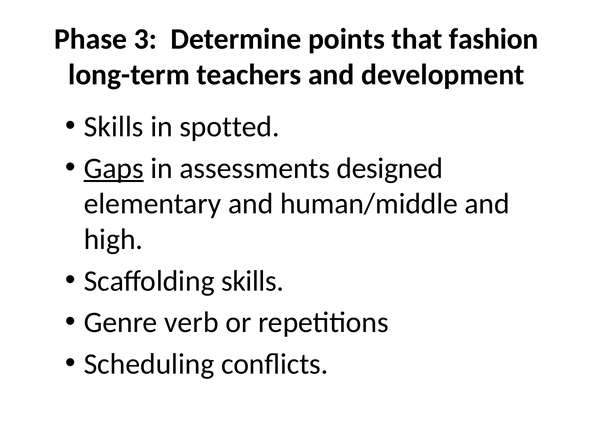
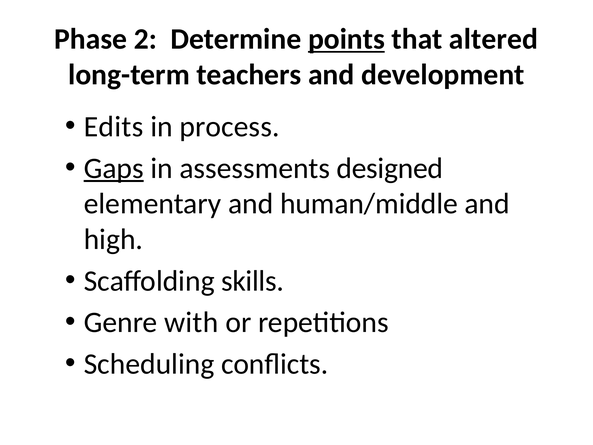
3: 3 -> 2 (145, 39)
points underline: none -> present (346, 39)
fashion: fashion -> altered (494, 39)
Skills: Skills -> Edits (114, 127)
spotted: spotted -> process (229, 127)
verb: verb -> with (191, 322)
